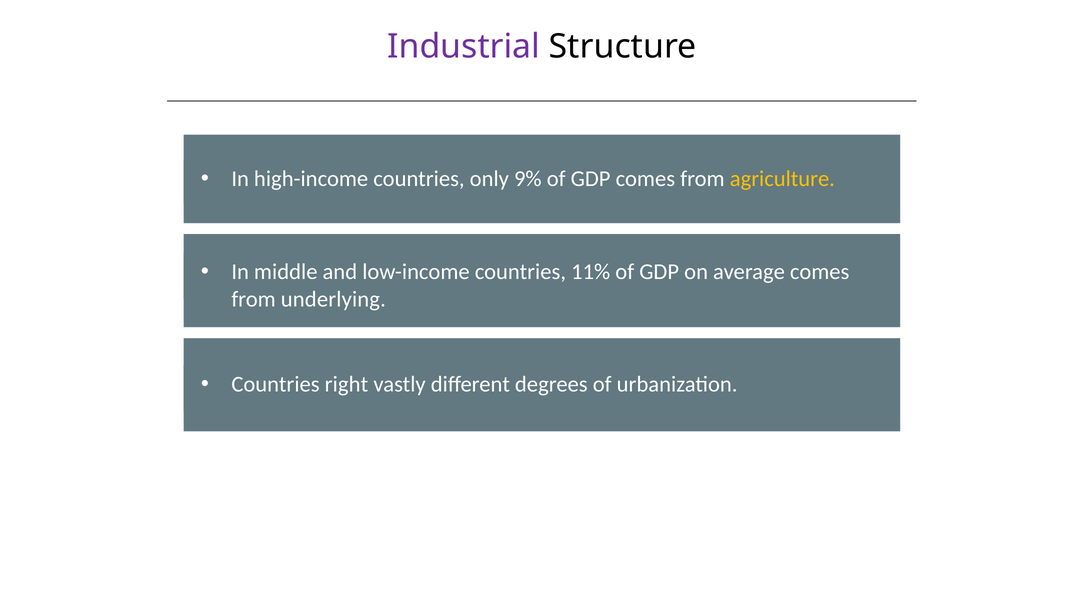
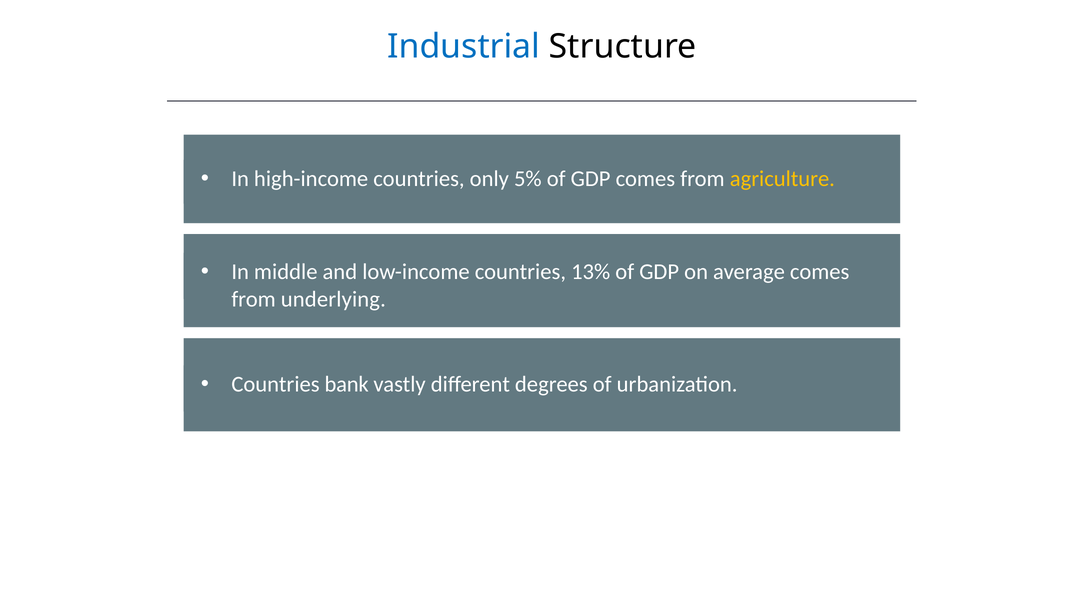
Industrial colour: purple -> blue (464, 47)
9%: 9% -> 5% (528, 179)
11%: 11% -> 13% (591, 272)
right: right -> bank (347, 384)
